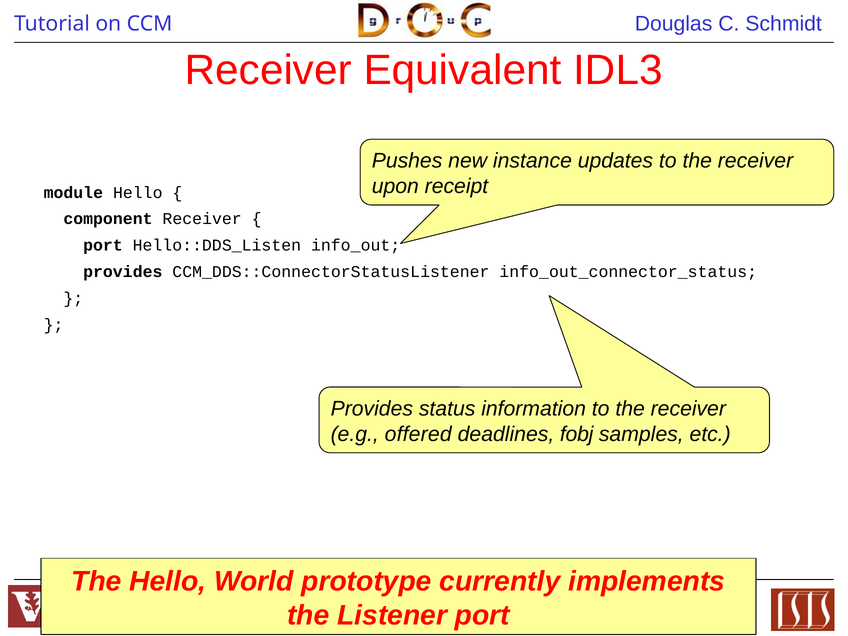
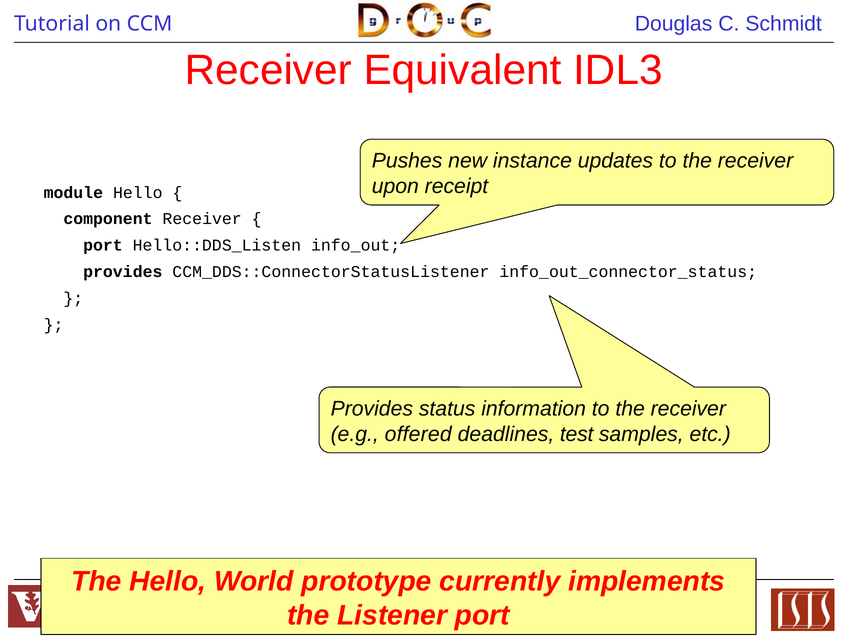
fobj: fobj -> test (577, 434)
